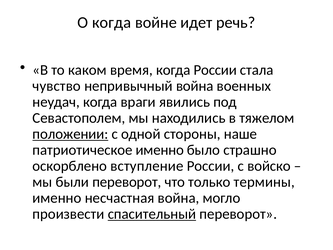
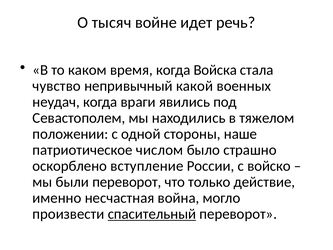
О когда: когда -> тысяч (112, 23)
когда России: России -> Войска (215, 70)
непривычный война: война -> какой (195, 86)
положении underline: present -> none (70, 134)
патриотическое именно: именно -> числом (160, 150)
термины: термины -> действие (264, 182)
